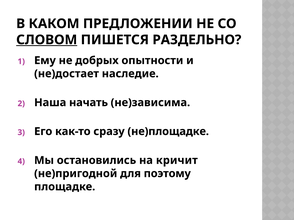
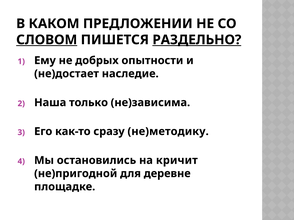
РАЗДЕЛЬНО underline: none -> present (197, 40)
начать: начать -> только (89, 103)
не)площадке: не)площадке -> не)методику (168, 132)
поэтому: поэтому -> деревне (167, 174)
